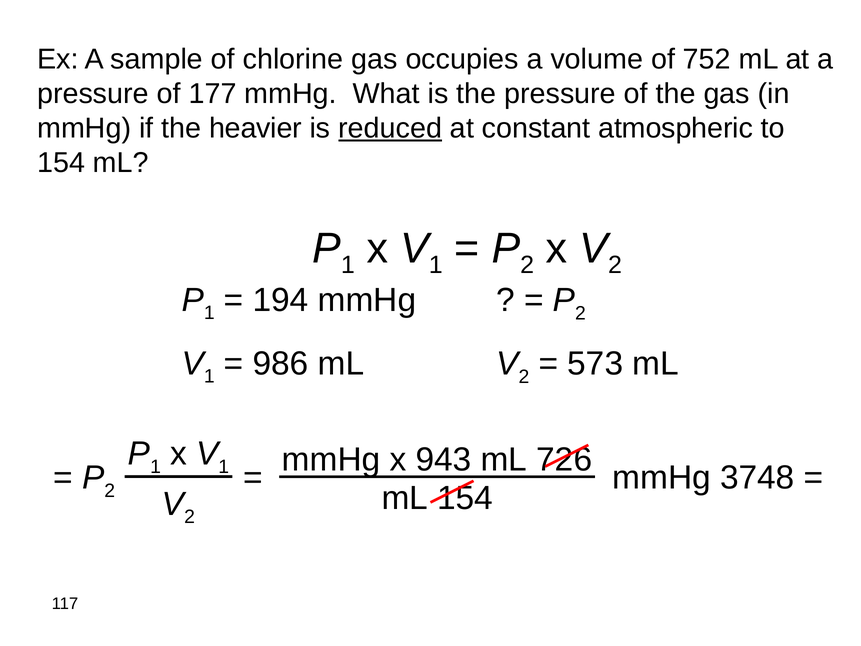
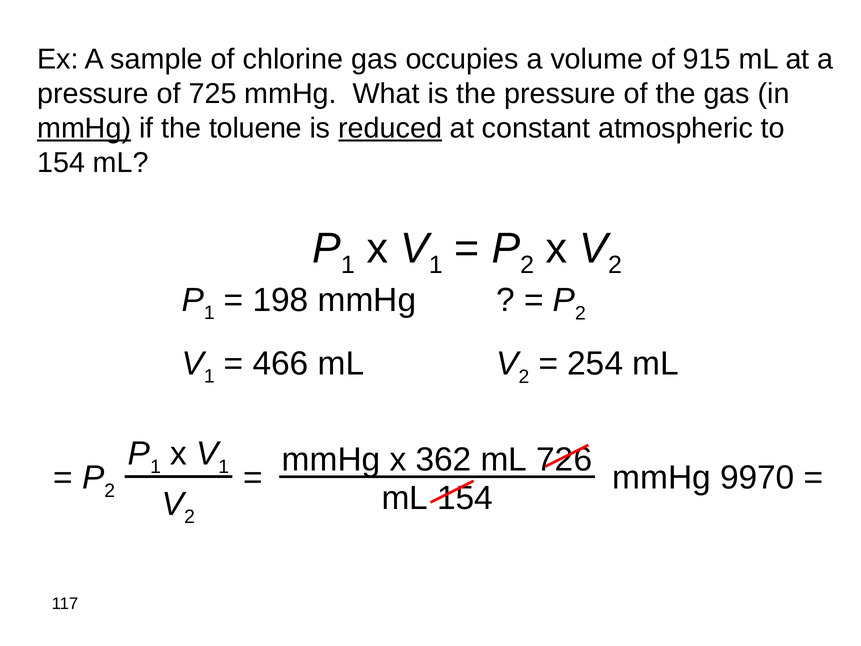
752: 752 -> 915 (707, 59)
177: 177 -> 725 (213, 94)
mmHg underline: none -> present (84, 128)
heavier: heavier -> toluene (256, 128)
194: 194 -> 198 (281, 300)
986: 986 -> 466 (281, 363)
573: 573 -> 254 (595, 363)
943: 943 -> 362 (443, 460)
3748: 3748 -> 9970 (757, 478)
